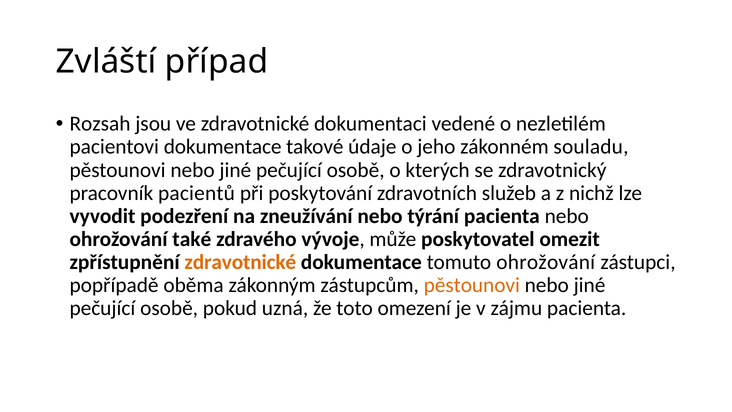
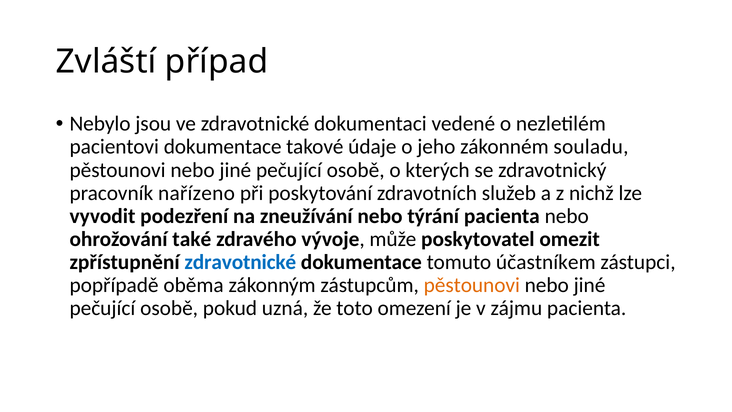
Rozsah: Rozsah -> Nebylo (100, 124)
pacientů: pacientů -> nařízeno (196, 193)
zdravotnické colour: orange -> blue (240, 262)
tomuto ohrožování: ohrožování -> účastníkem (546, 262)
